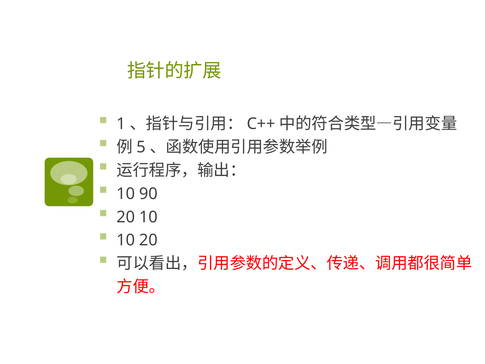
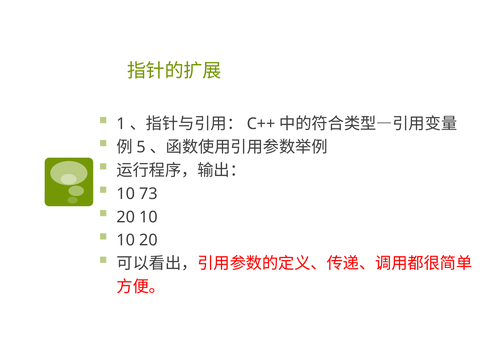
90: 90 -> 73 (148, 194)
